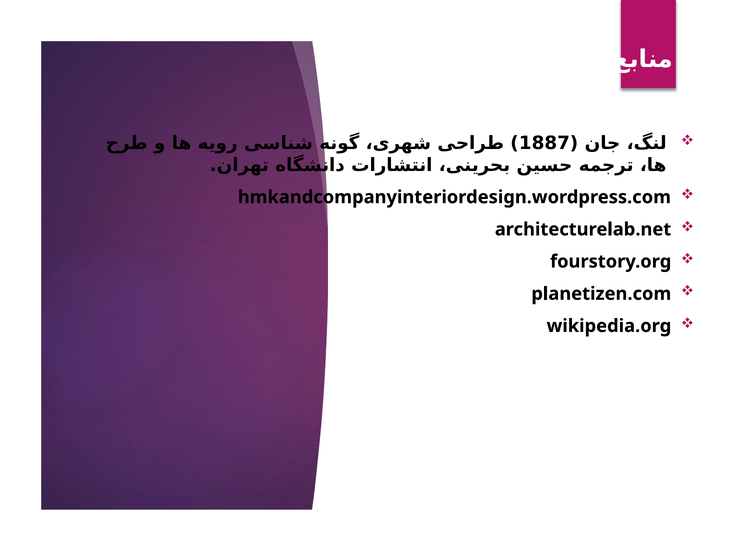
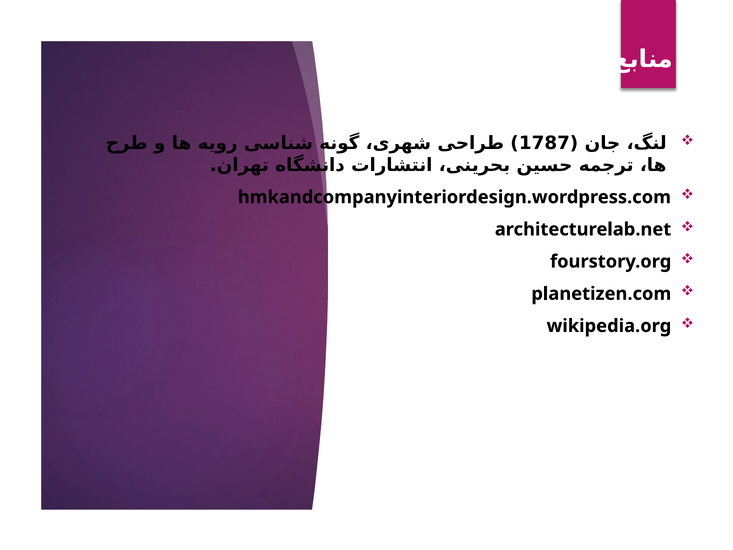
1887: 1887 -> 1787 (544, 143)
